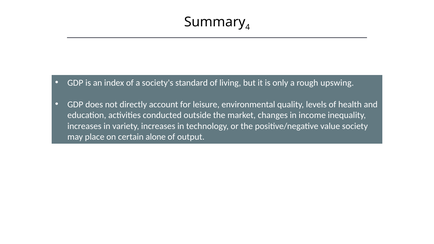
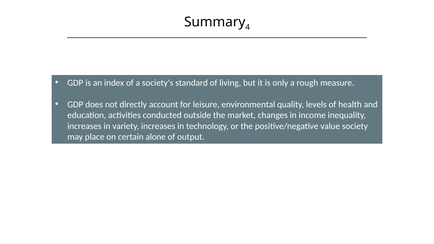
upswing: upswing -> measure (337, 83)
